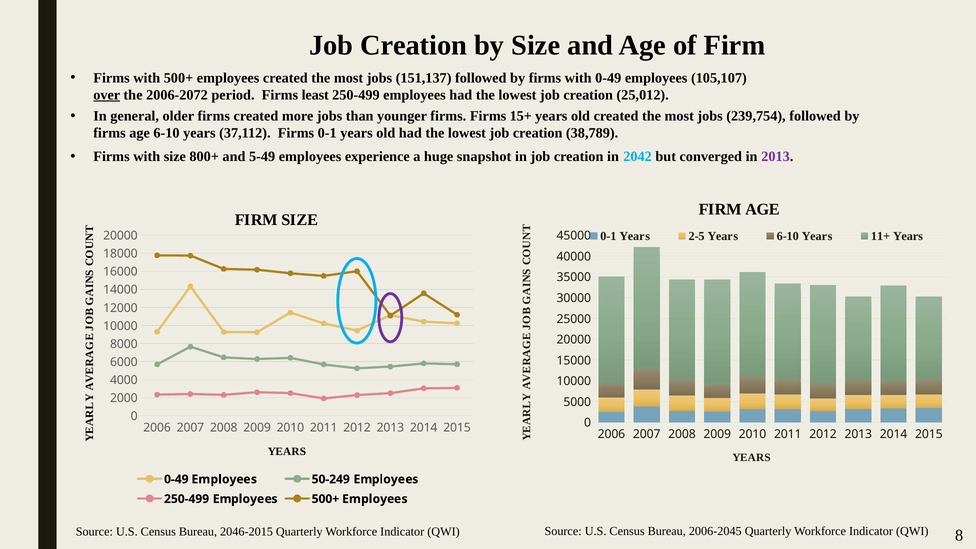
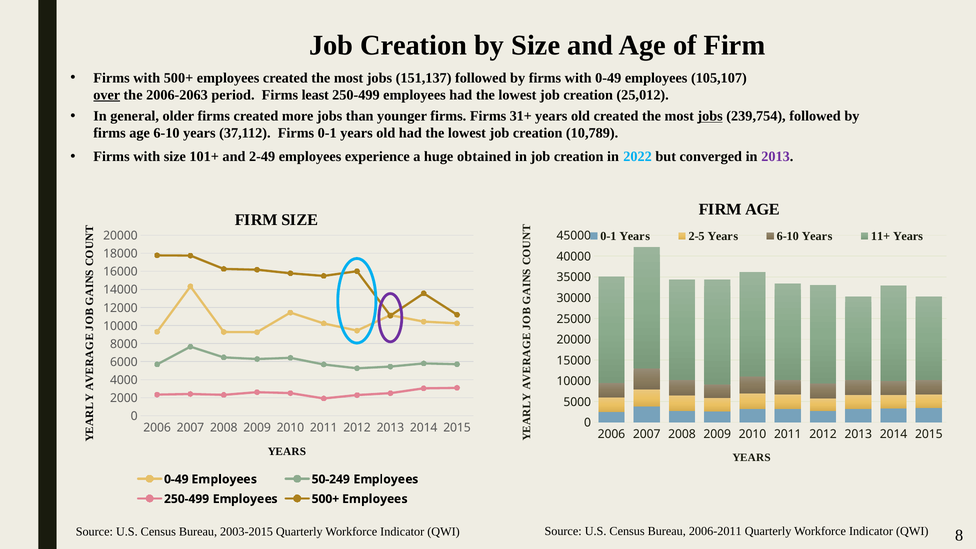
2006-2072: 2006-2072 -> 2006-2063 (177, 95)
15+: 15+ -> 31+ (521, 116)
jobs underline: none -> present (710, 116)
38,789: 38,789 -> 10,789 (592, 133)
800+: 800+ -> 101+ (204, 157)
5-49: 5-49 -> 2-49 (262, 157)
snapshot: snapshot -> obtained (484, 157)
2042: 2042 -> 2022 (638, 157)
2046-2015: 2046-2015 -> 2003-2015 (247, 532)
2006-2045: 2006-2045 -> 2006-2011 (715, 531)
